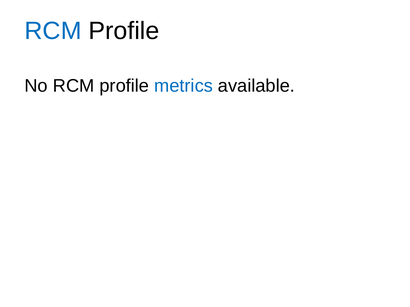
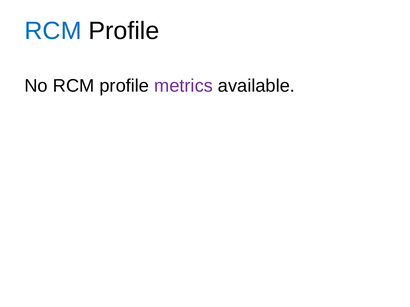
metrics colour: blue -> purple (184, 86)
